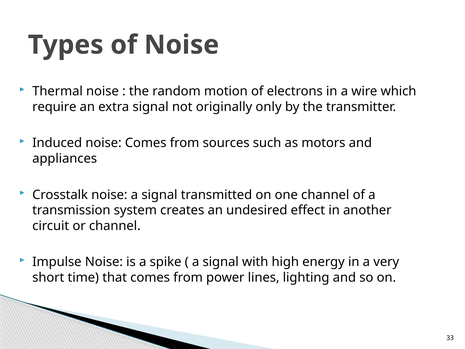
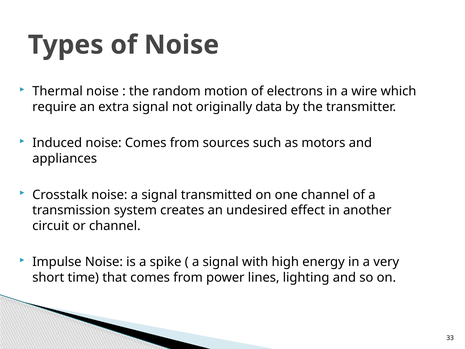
only: only -> data (269, 107)
